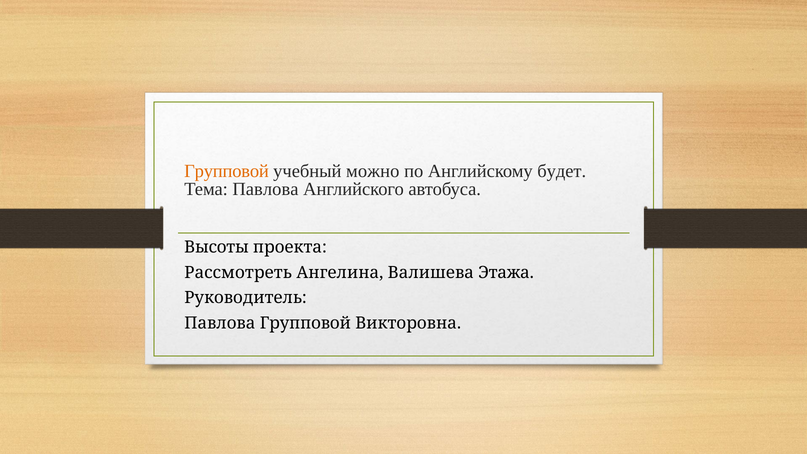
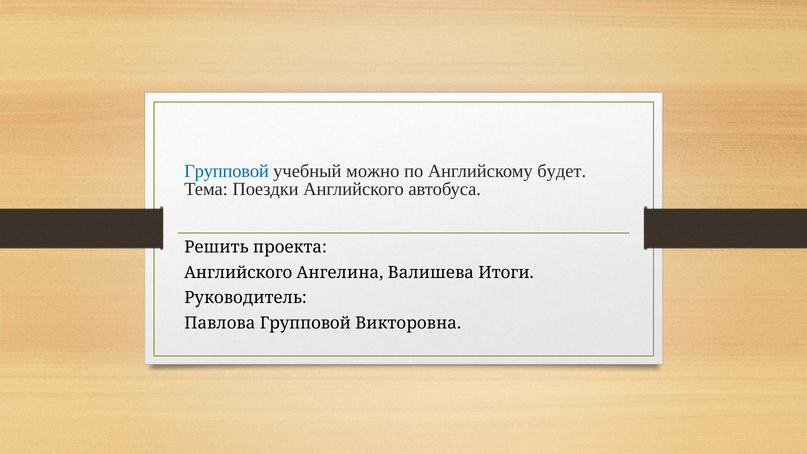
Групповой colour: orange -> blue (227, 171)
Тема Павлова: Павлова -> Поездки (266, 189)
Высоты: Высоты -> Решить (216, 247)
Рассмотреть: Рассмотреть -> Английского (238, 272)
Этажа: Этажа -> Итоги (506, 272)
